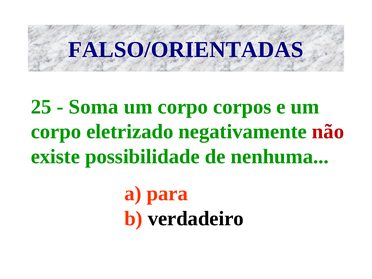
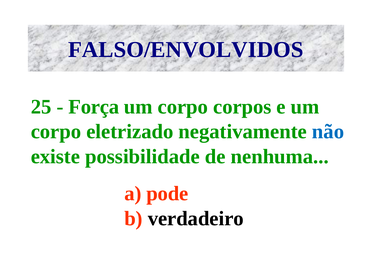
FALSO/ORIENTADAS: FALSO/ORIENTADAS -> FALSO/ENVOLVIDOS (186, 50)
Soma: Soma -> Força (94, 107)
não colour: red -> blue (328, 132)
para: para -> pode (167, 194)
